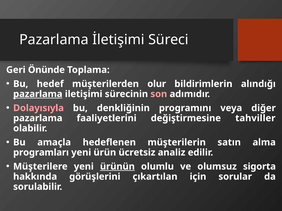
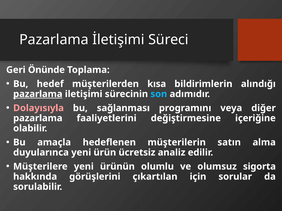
olur: olur -> kısa (157, 84)
son colour: pink -> light blue (159, 94)
denkliğinin: denkliğinin -> sağlanması (123, 108)
tahviller: tahviller -> içeriğine (255, 118)
programları: programları -> duyularınca (41, 153)
ürünün underline: present -> none (117, 167)
